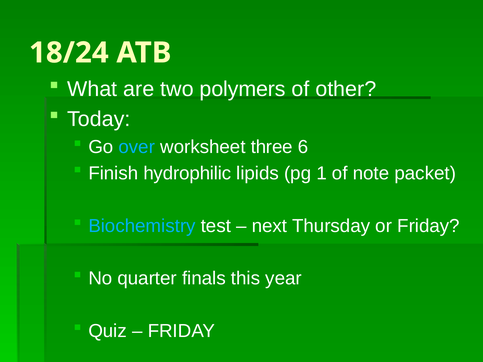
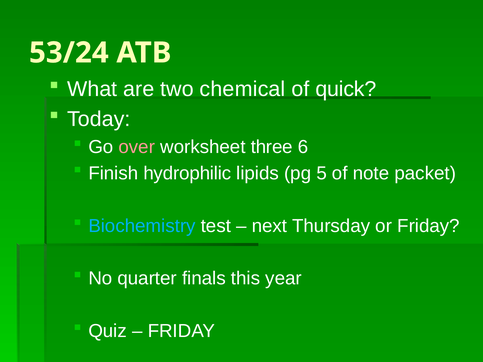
18/24: 18/24 -> 53/24 (69, 53)
polymers: polymers -> chemical (243, 89)
other: other -> quick (346, 89)
over colour: light blue -> pink (137, 147)
1: 1 -> 5 (322, 173)
